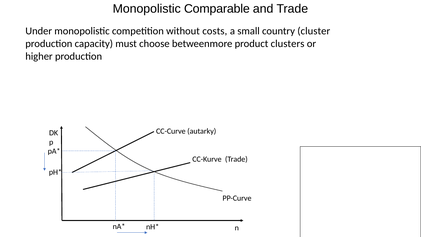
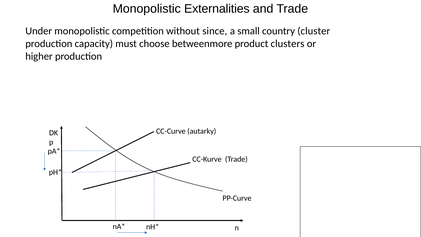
Comparable: Comparable -> Externalities (217, 9)
costs: costs -> since (215, 31)
